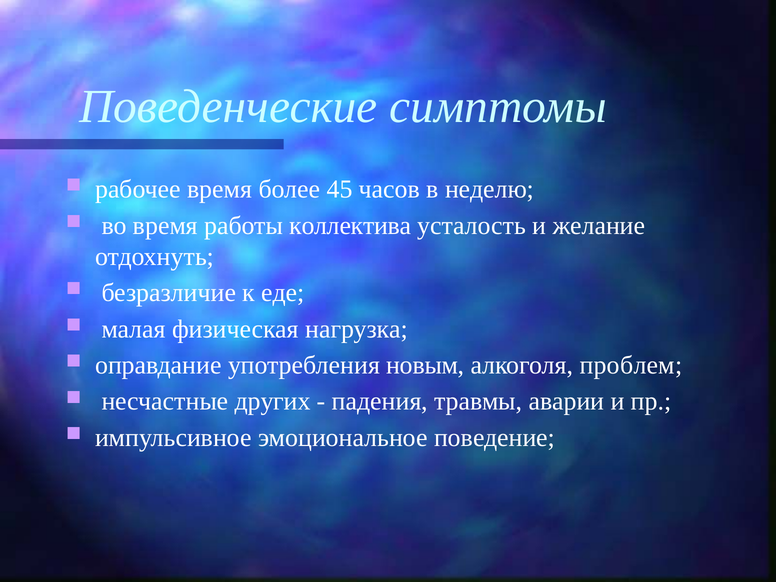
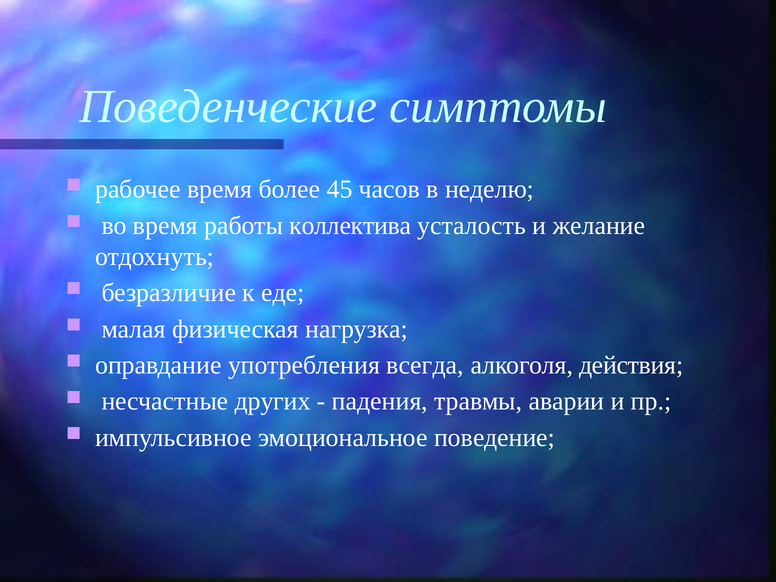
новым: новым -> всегда (425, 365)
проблем: проблем -> действия (631, 365)
